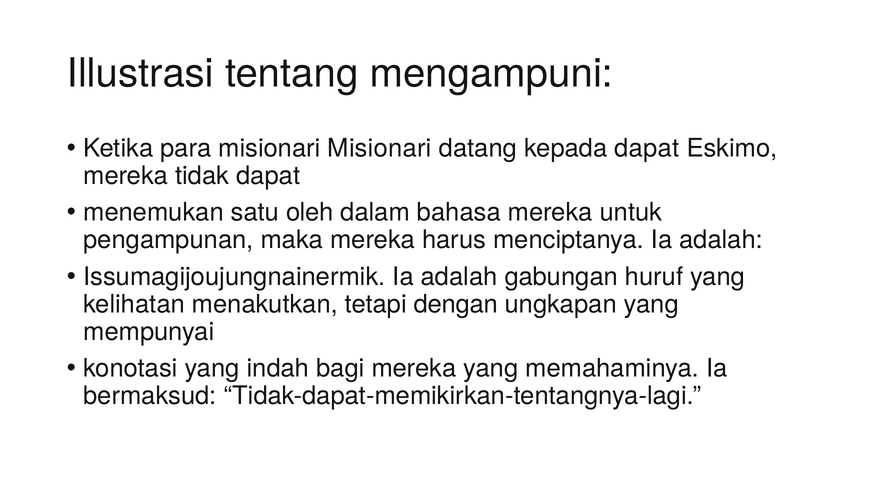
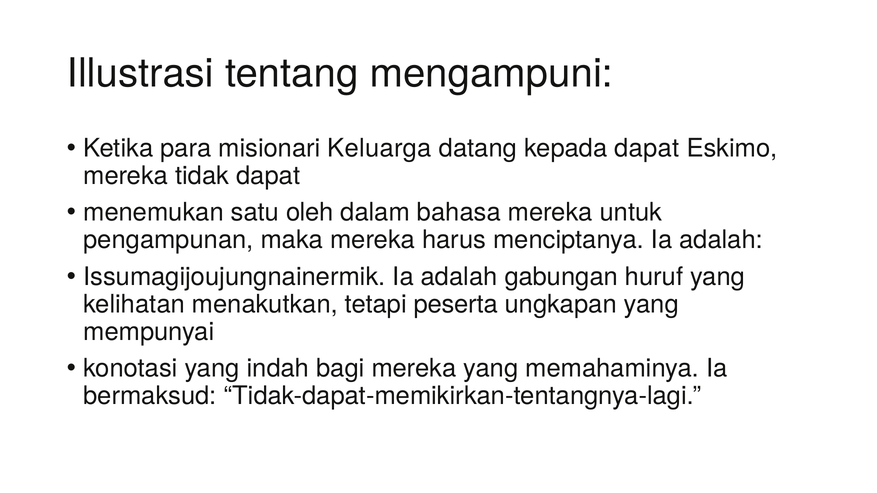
misionari Misionari: Misionari -> Keluarga (380, 148)
dengan: dengan -> peserta (456, 304)
